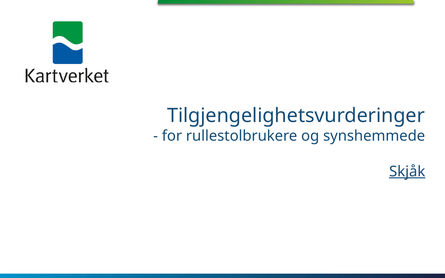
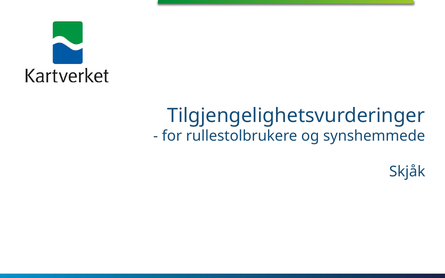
Skjåk underline: present -> none (407, 172)
